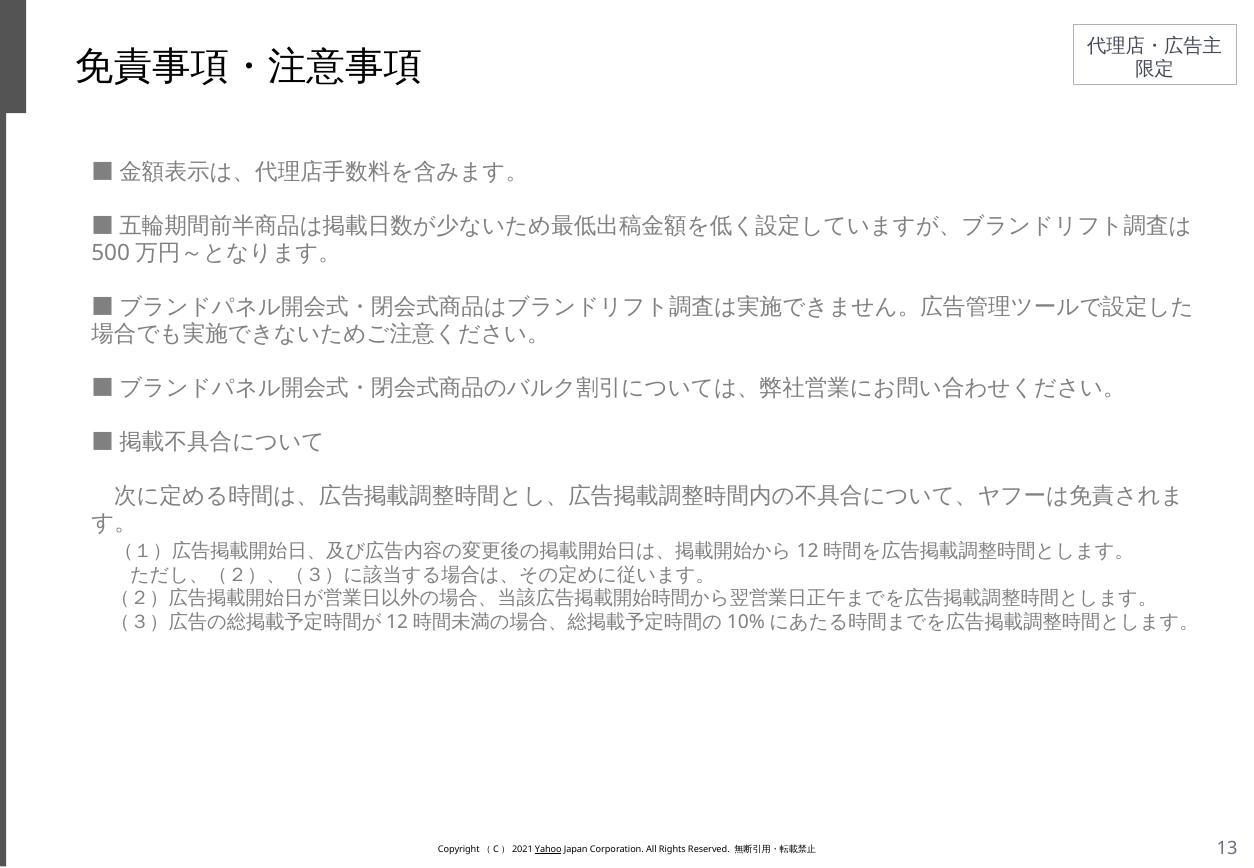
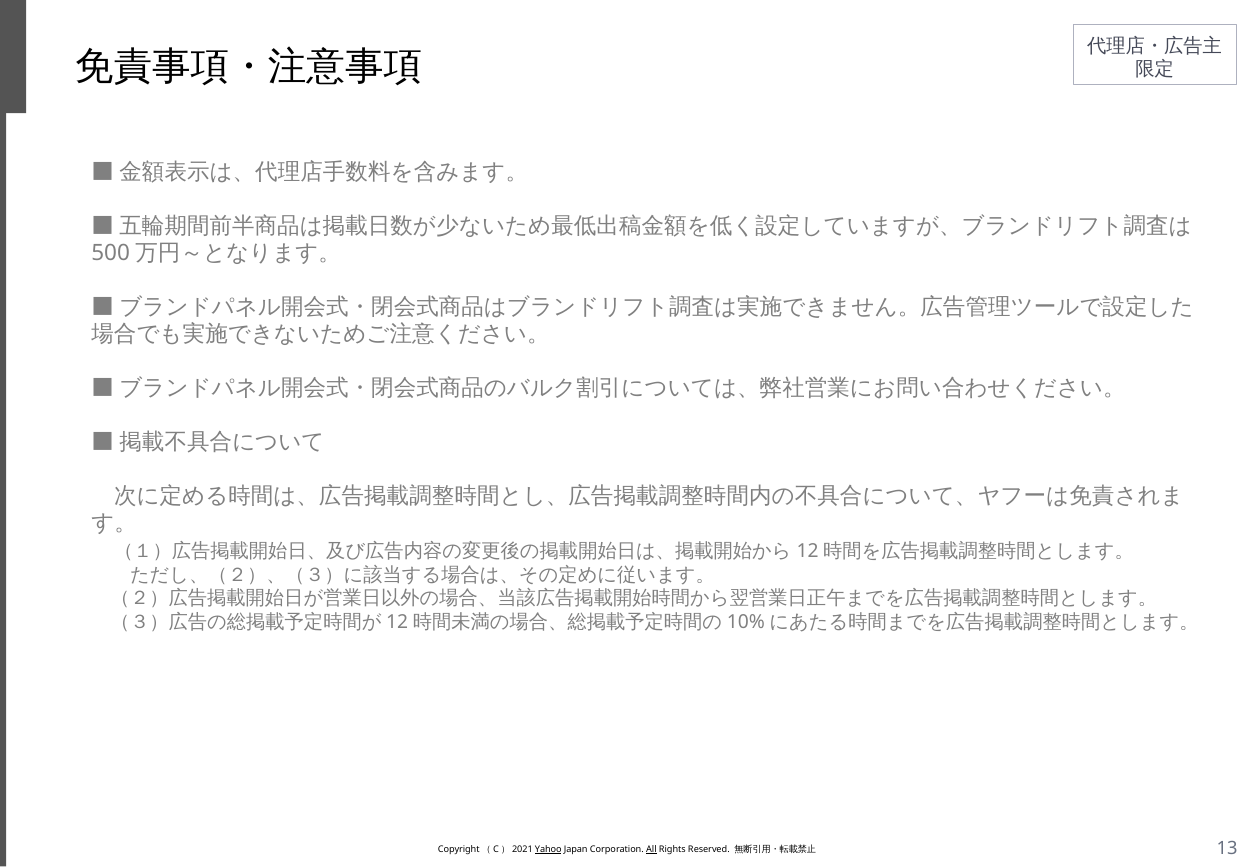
All underline: none -> present (651, 850)
